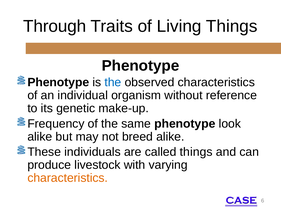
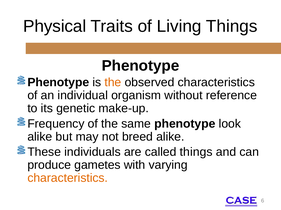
Through: Through -> Physical (55, 26)
the colour: blue -> orange (113, 83)
livestock: livestock -> gametes (97, 166)
